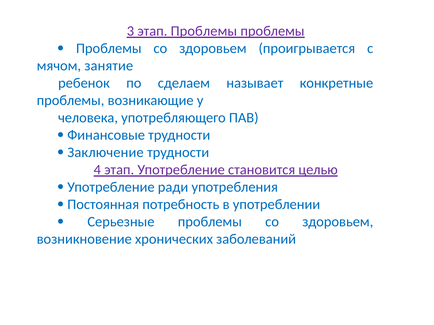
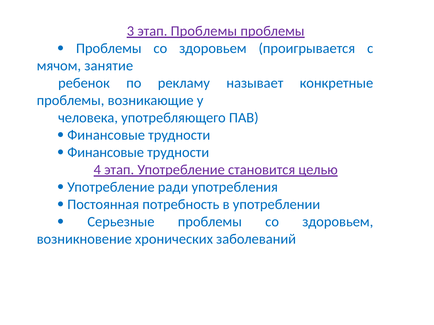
сделаем: сделаем -> рекламу (184, 83)
Заключение: Заключение -> Финансовые (106, 153)
